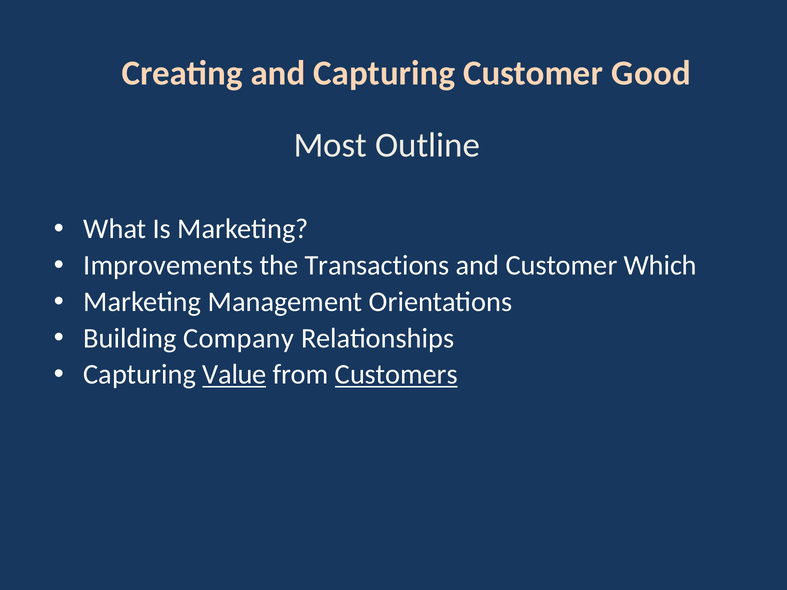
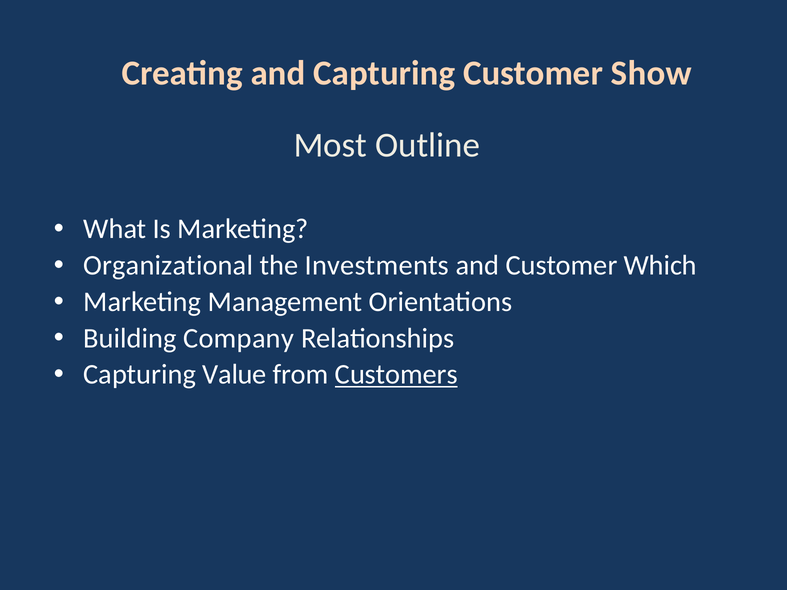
Good: Good -> Show (651, 73)
Improvements: Improvements -> Organizational (168, 265)
Transactions: Transactions -> Investments (377, 265)
Value underline: present -> none (234, 375)
